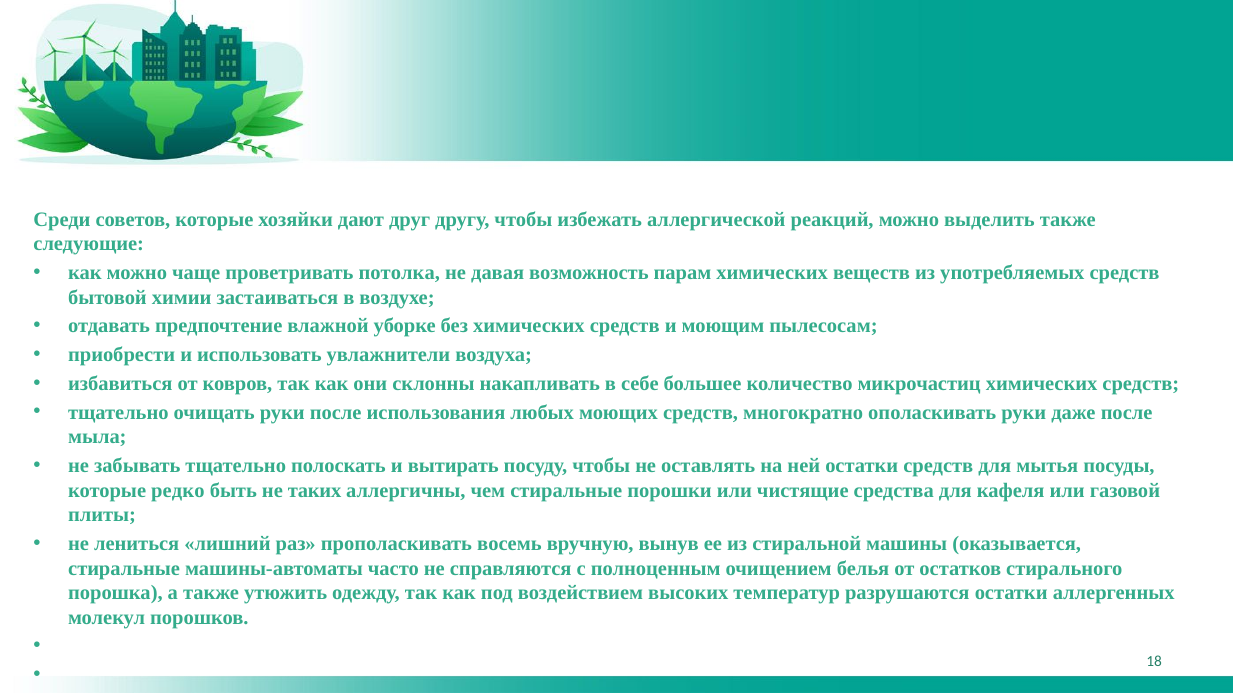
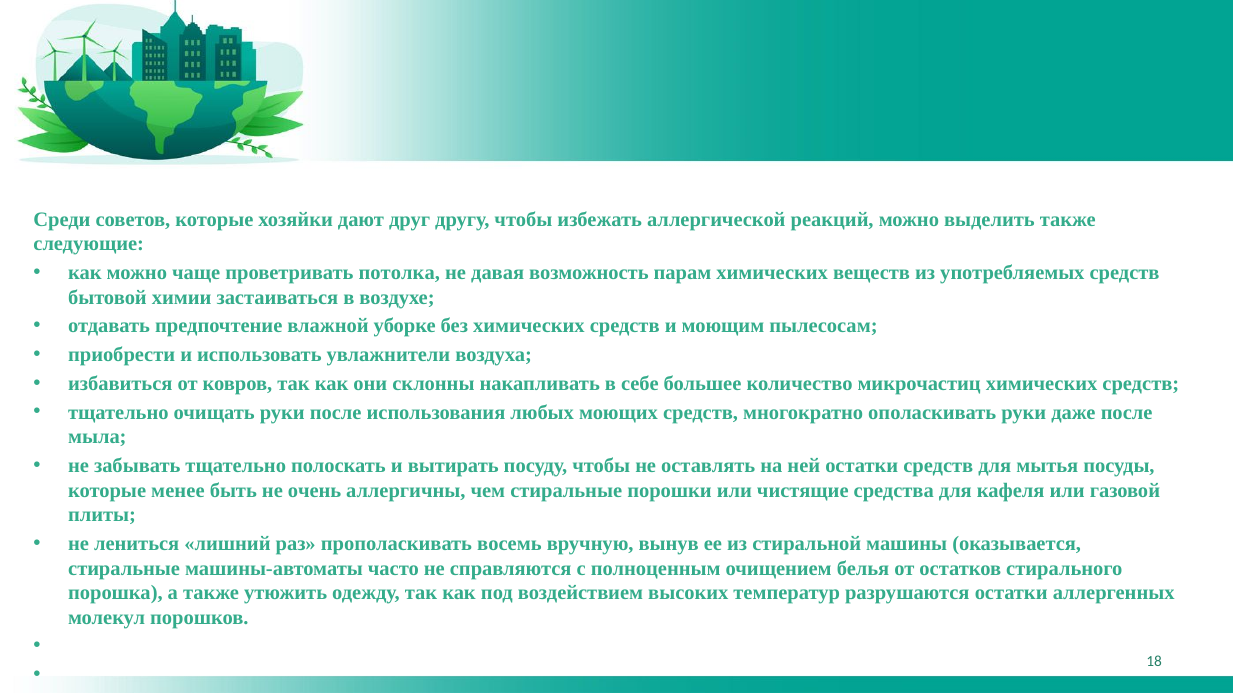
редко: редко -> менее (178, 491)
таких: таких -> очень (315, 491)
